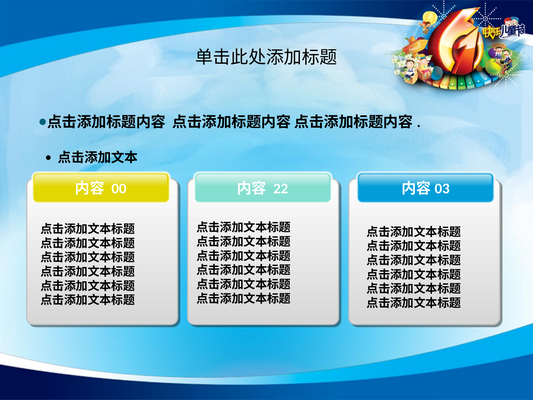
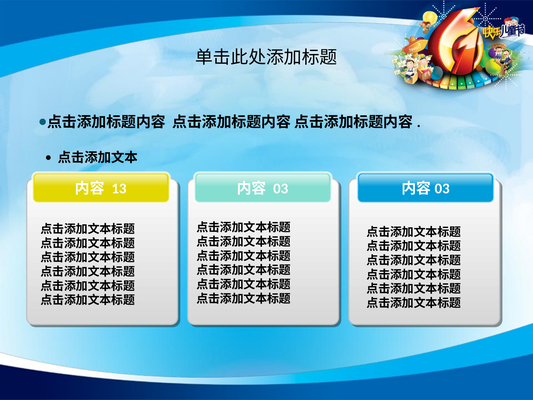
00: 00 -> 13 (119, 188)
22: 22 -> 03 (281, 188)
